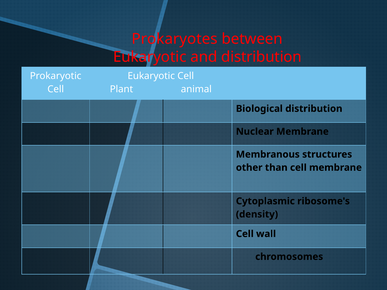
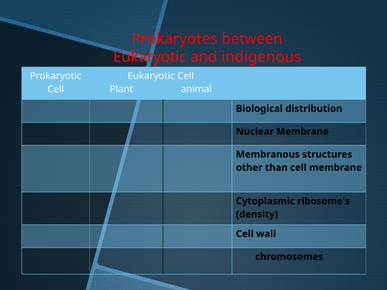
and distribution: distribution -> indigenous (261, 57)
